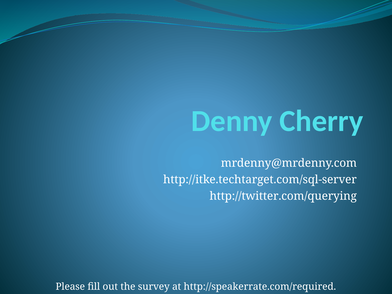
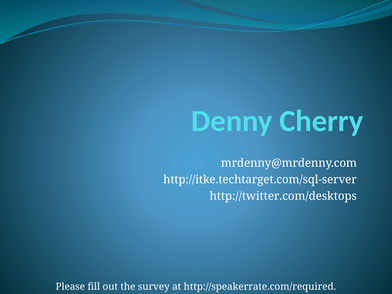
http://twitter.com/querying: http://twitter.com/querying -> http://twitter.com/desktops (283, 196)
